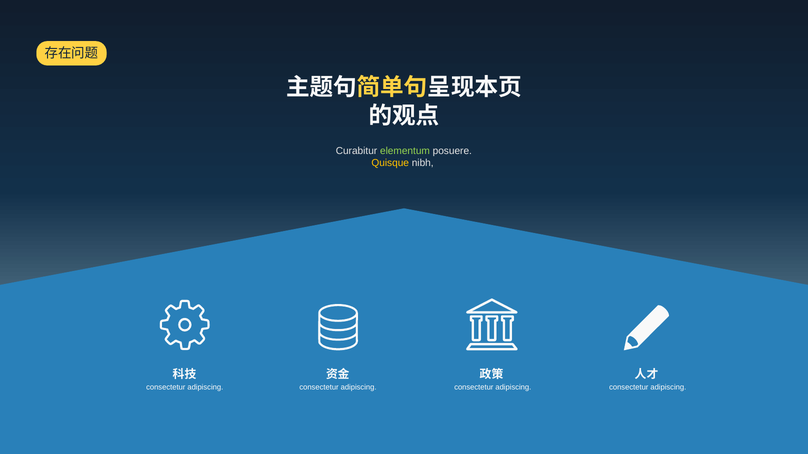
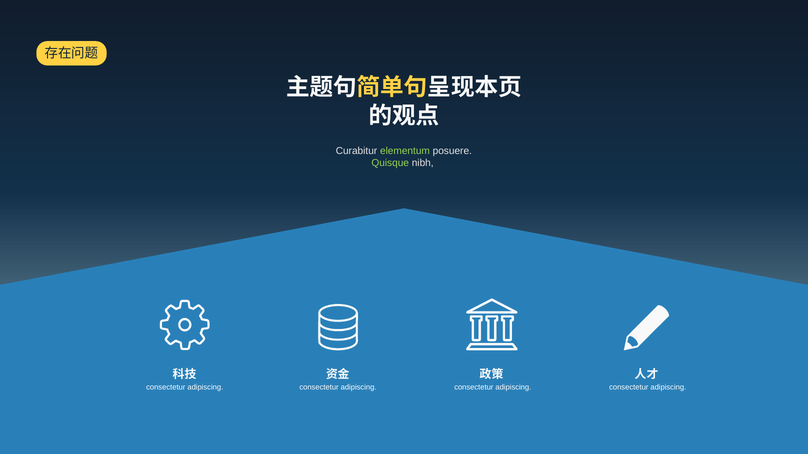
Quisque colour: yellow -> light green (390, 163)
